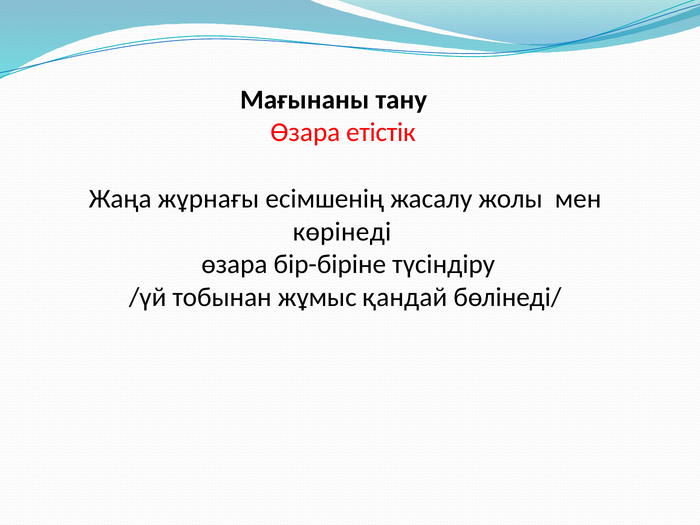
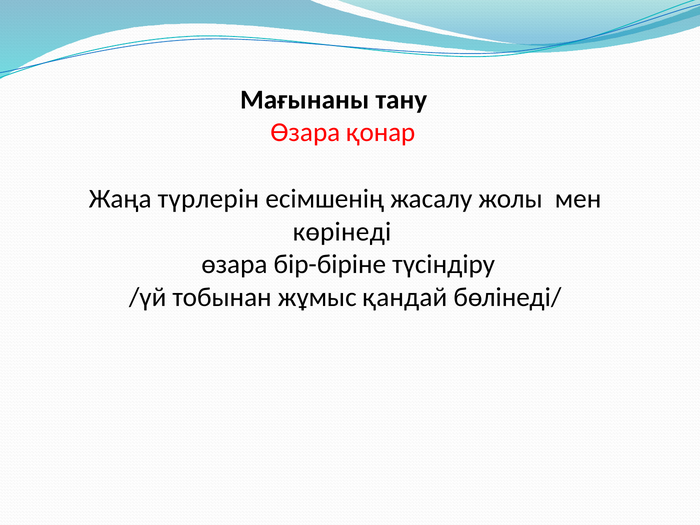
етістік: етістік -> қонар (381, 132)
жұрнағы: жұрнағы -> түрлерін (208, 199)
